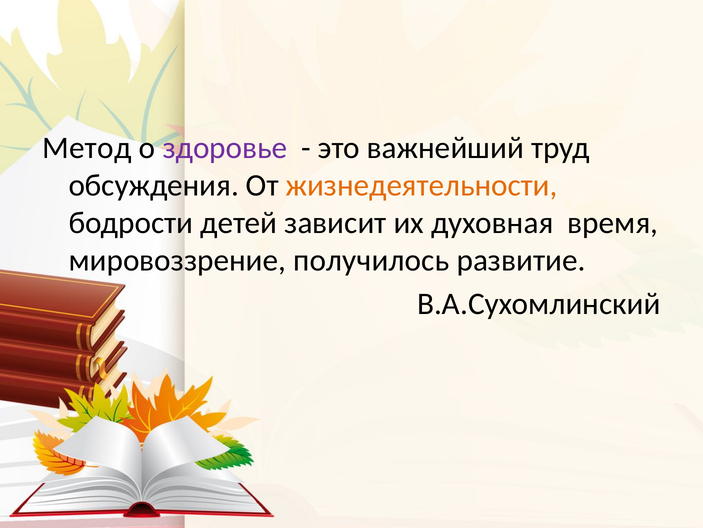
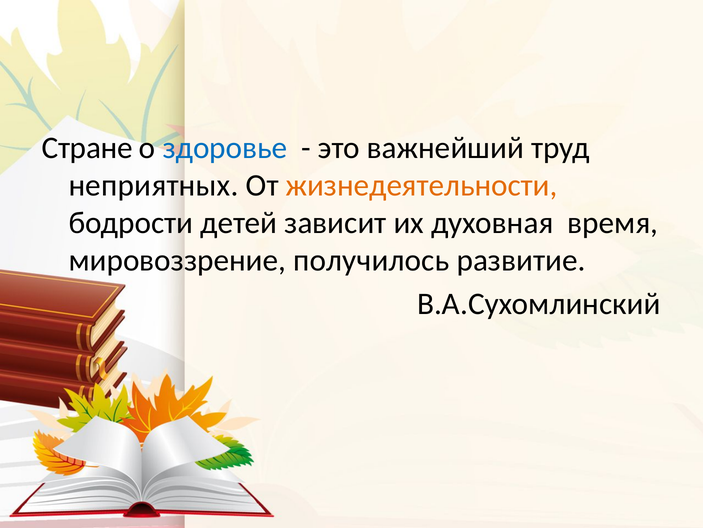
Метод: Метод -> Стране (87, 147)
здоровье colour: purple -> blue (225, 147)
обсуждения: обсуждения -> неприятных (154, 185)
